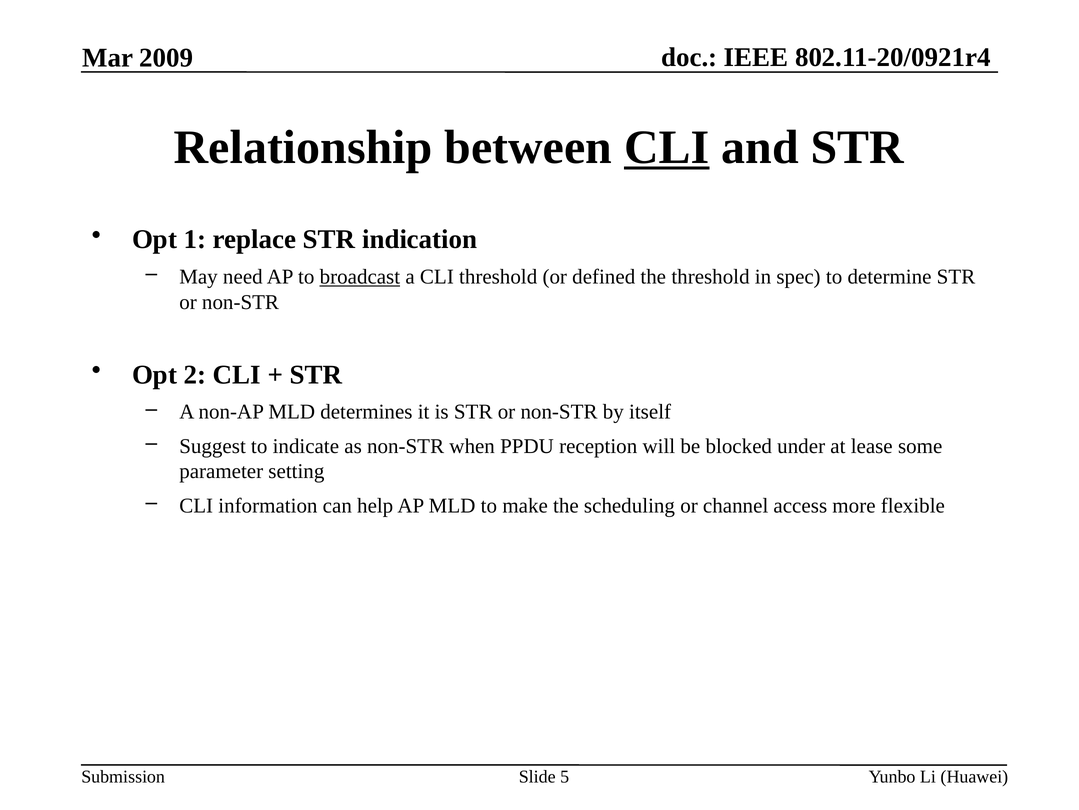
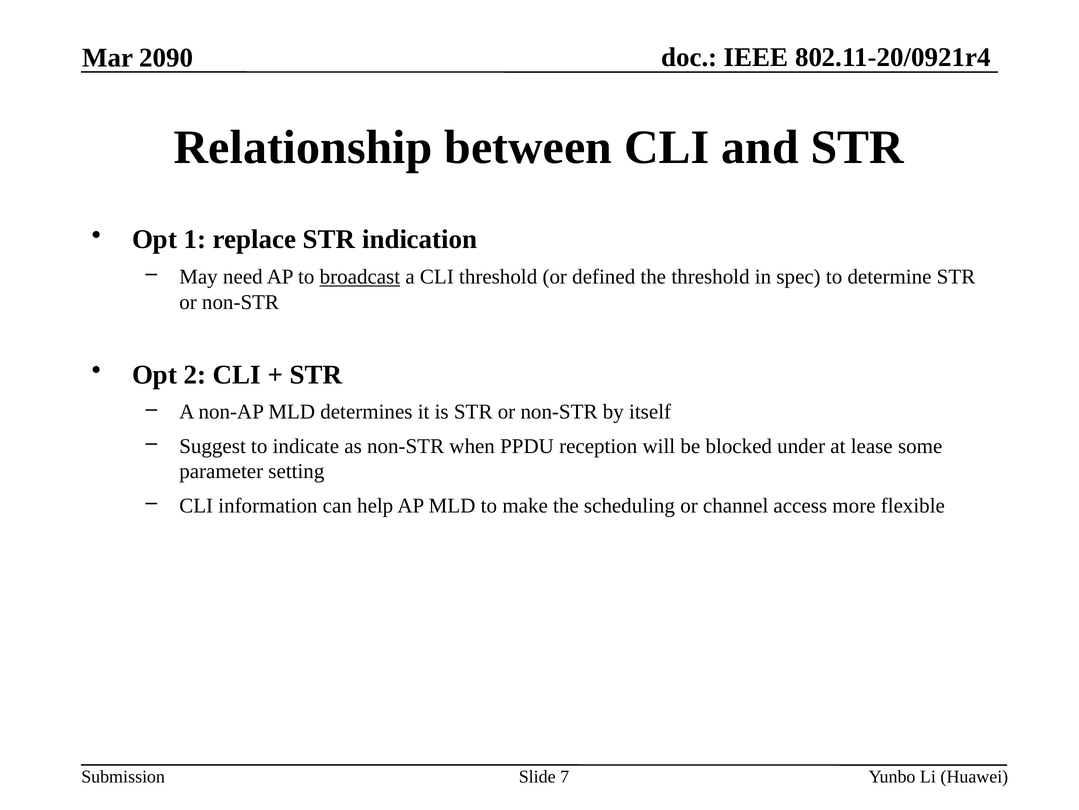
2009: 2009 -> 2090 (166, 58)
CLI underline: present -> none (667, 147)
5: 5 -> 7 (565, 776)
